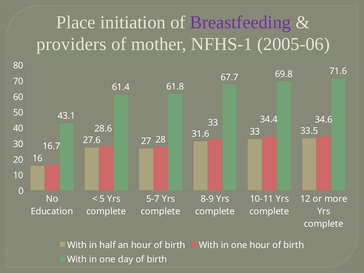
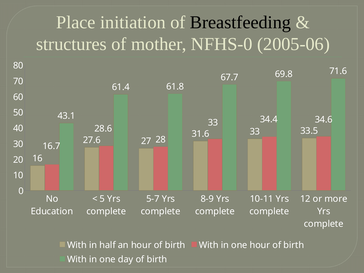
Breastfeeding colour: purple -> black (240, 22)
providers: providers -> structures (71, 44)
NFHS-1: NFHS-1 -> NFHS-0 (222, 44)
